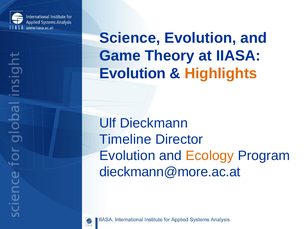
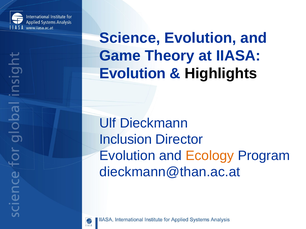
Highlights colour: orange -> black (221, 74)
Timeline: Timeline -> Inclusion (126, 140)
dieckmann@more.ac.at: dieckmann@more.ac.at -> dieckmann@than.ac.at (170, 172)
